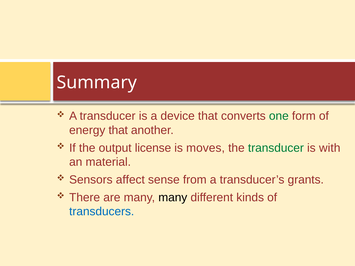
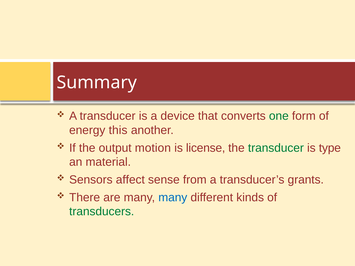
energy that: that -> this (118, 130)
license: license -> motion (153, 148)
moves: moves -> license (206, 148)
with: with -> type (330, 148)
many colour: black -> blue (173, 198)
transducers colour: blue -> green (102, 212)
